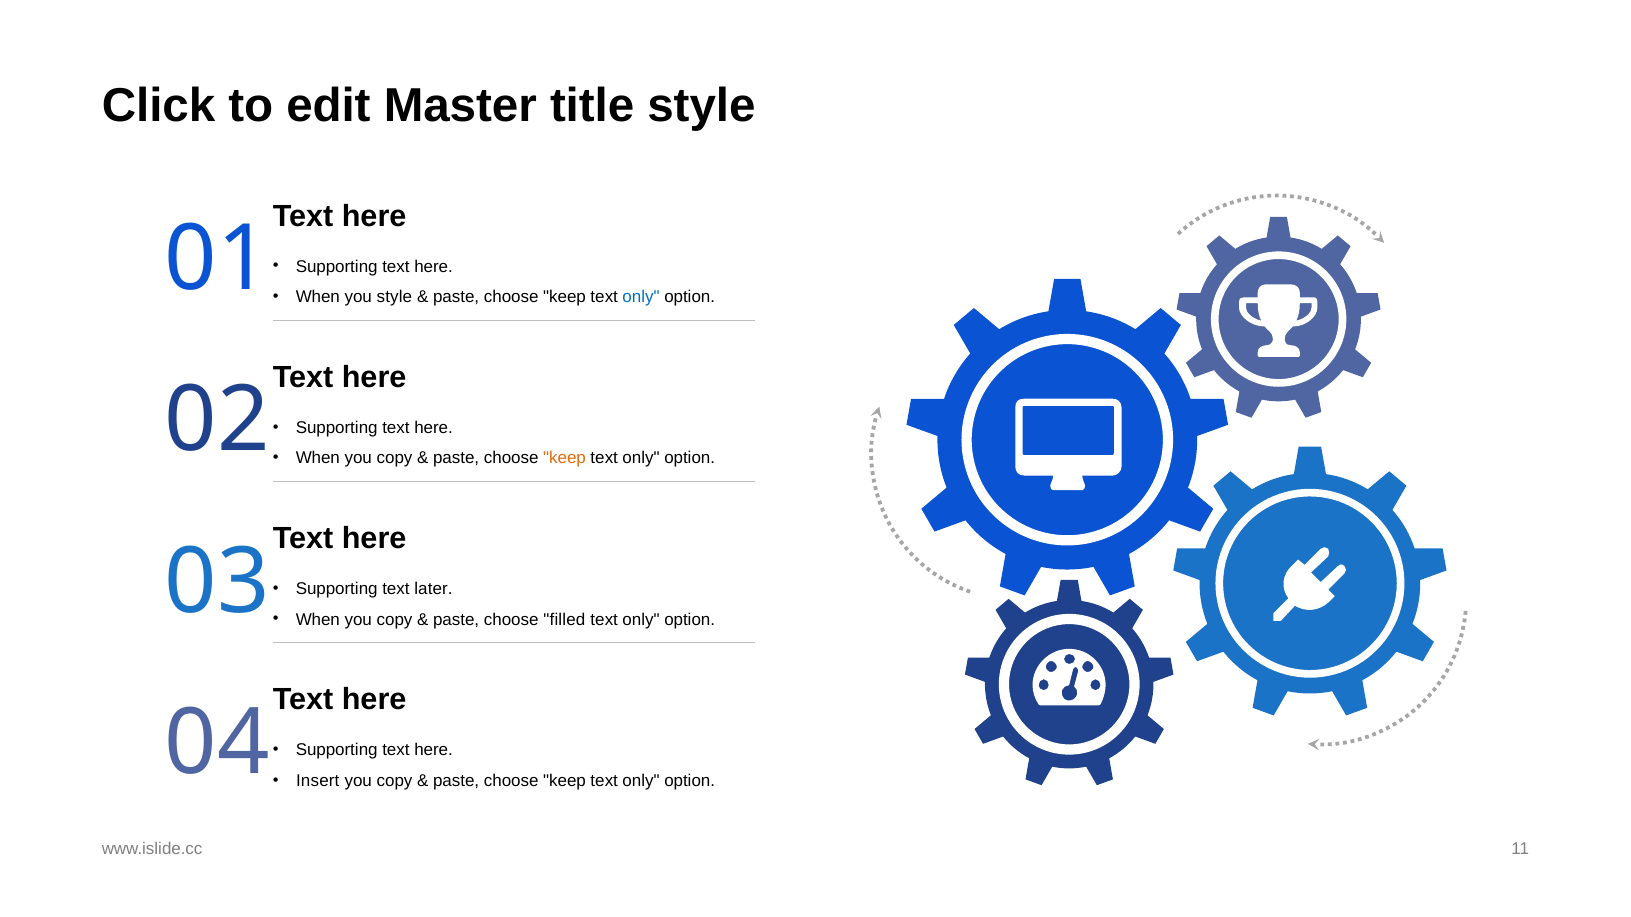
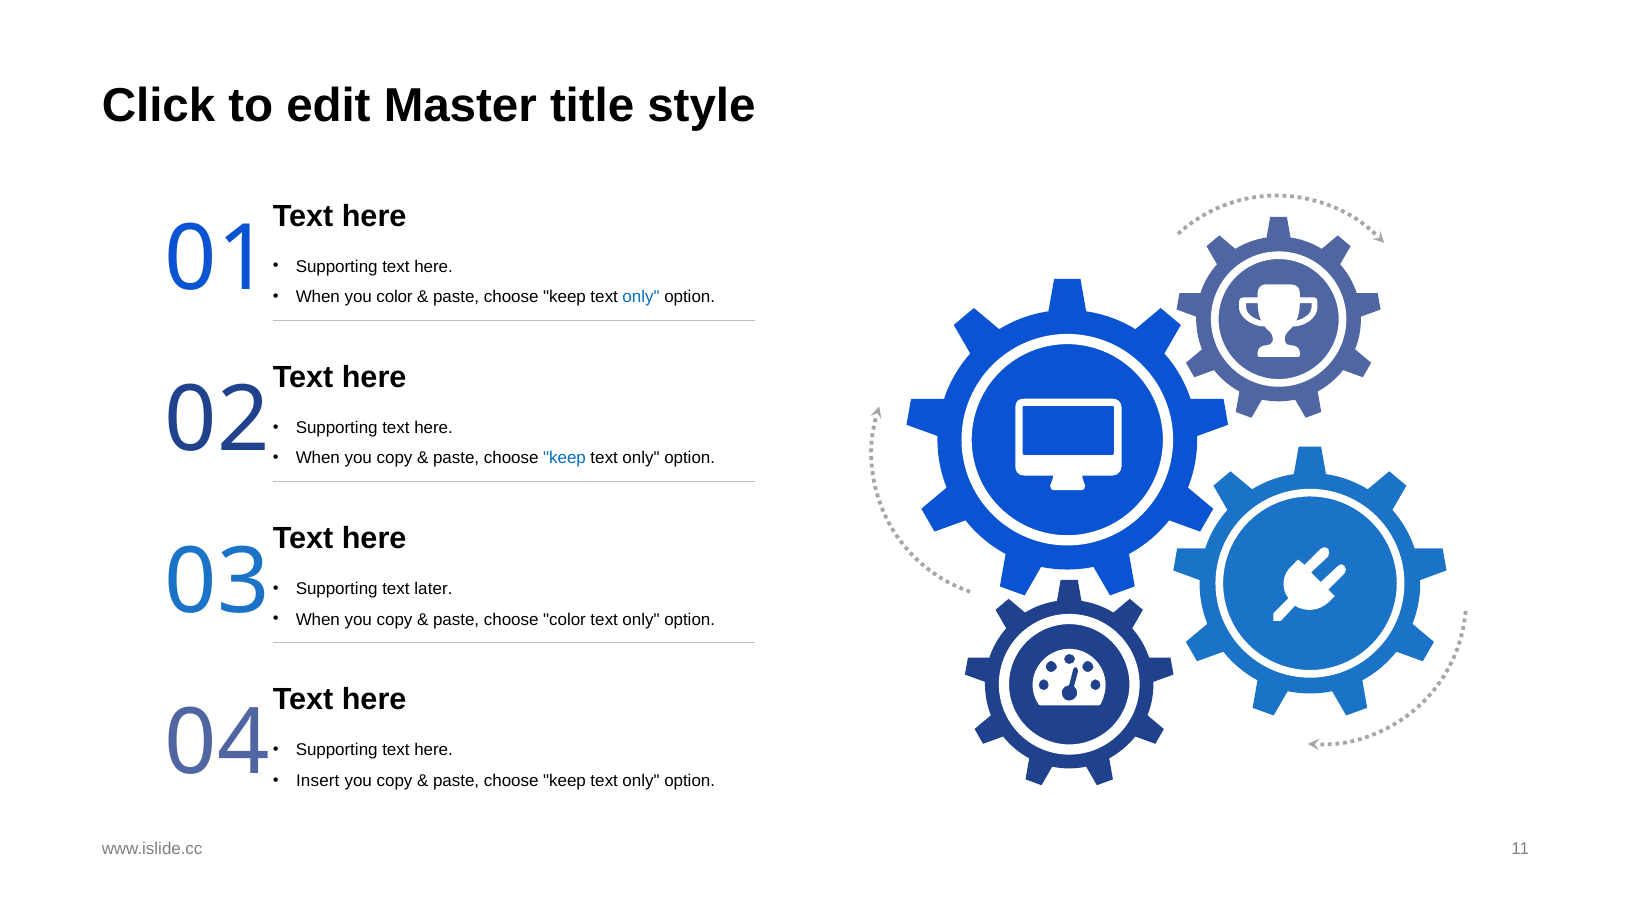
you style: style -> color (395, 297)
keep colour: orange -> blue (565, 459)
choose filled: filled -> color (565, 620)
